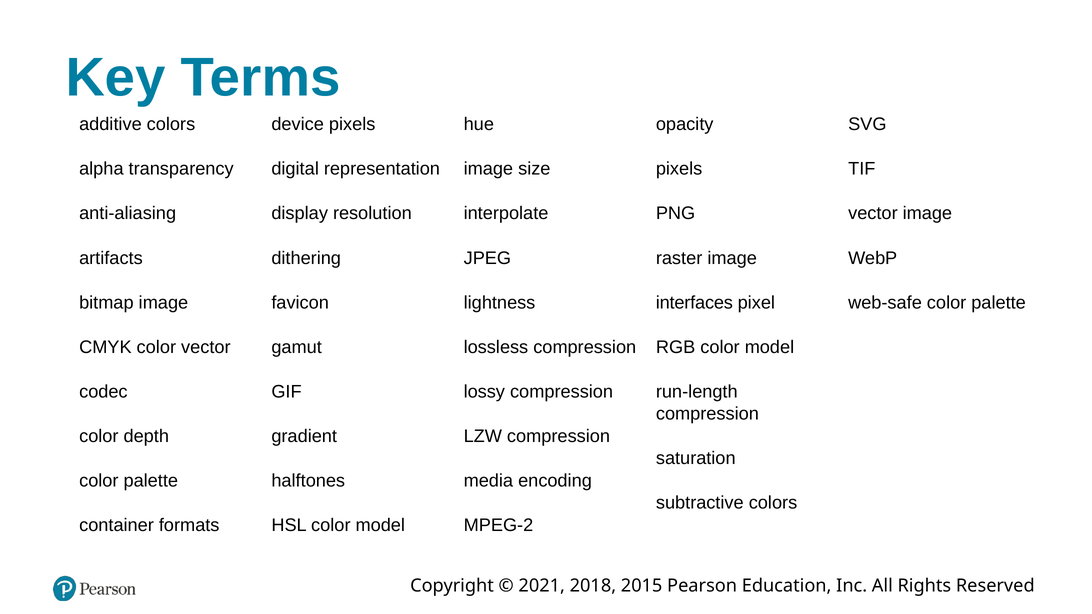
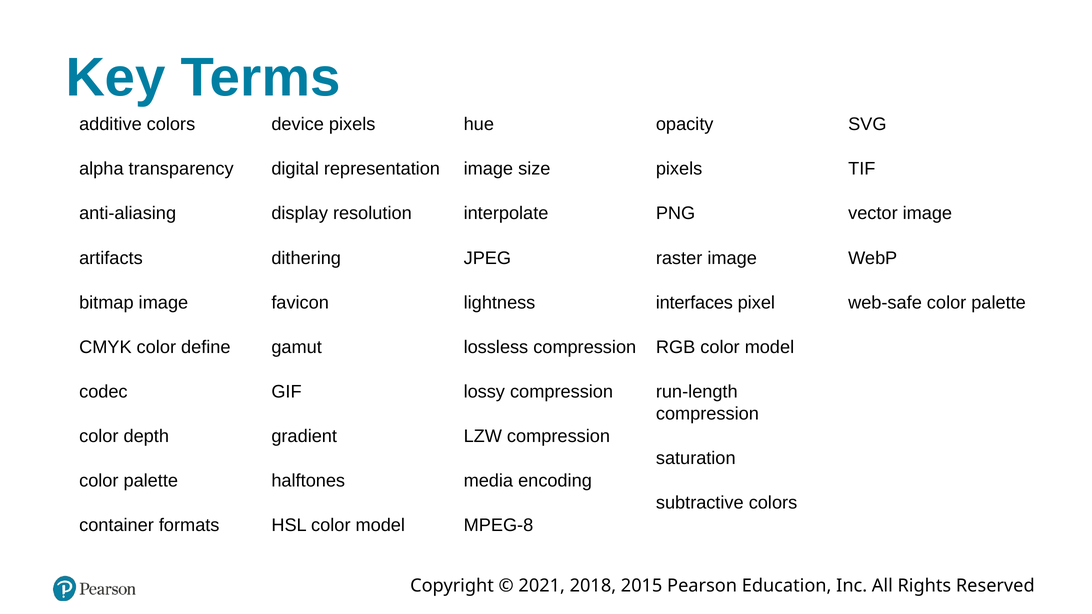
color vector: vector -> define (206, 347)
MPEG-2: MPEG-2 -> MPEG-8 (498, 526)
